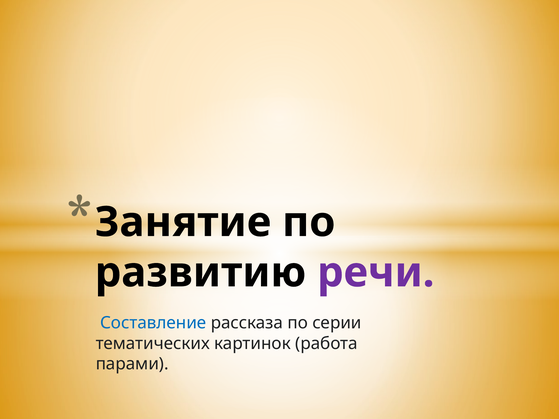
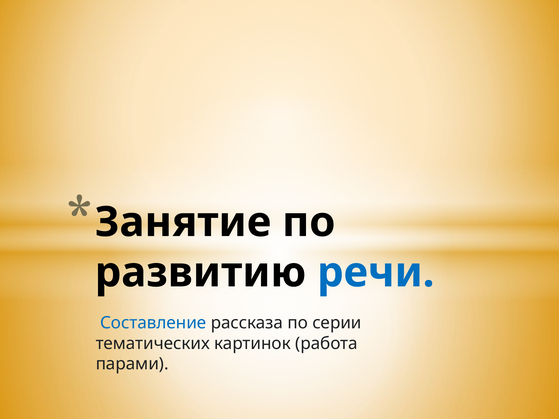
речи colour: purple -> blue (376, 273)
